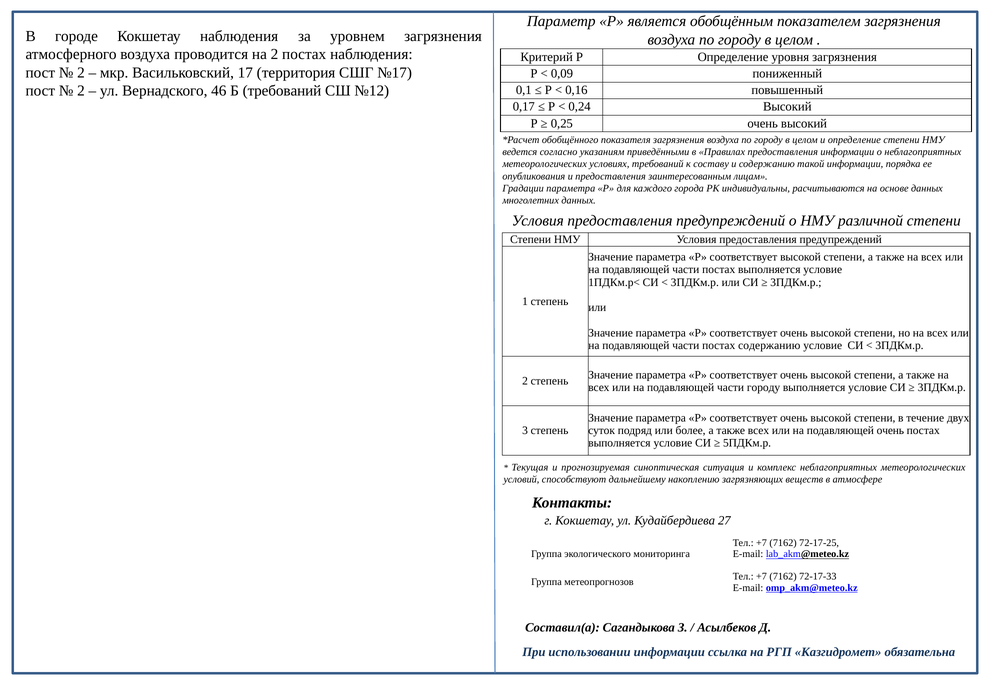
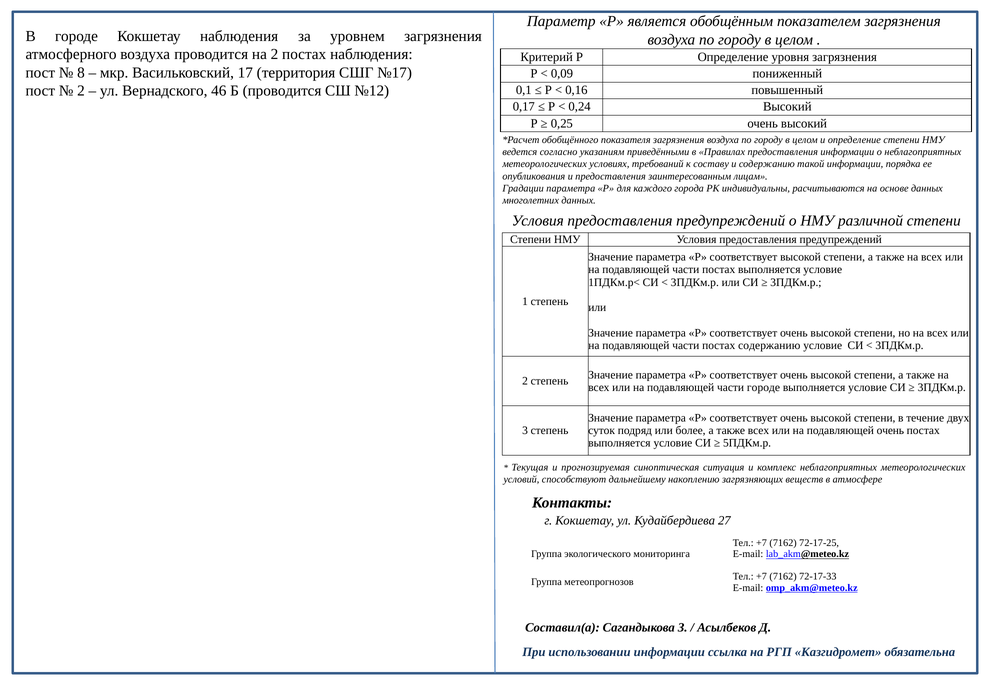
2: 2 -> 8 (81, 73)
Б требований: требований -> проводится (282, 91)
части городу: городу -> городе (763, 388)
